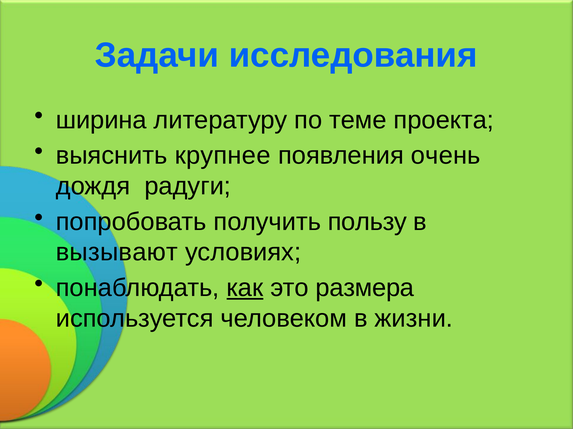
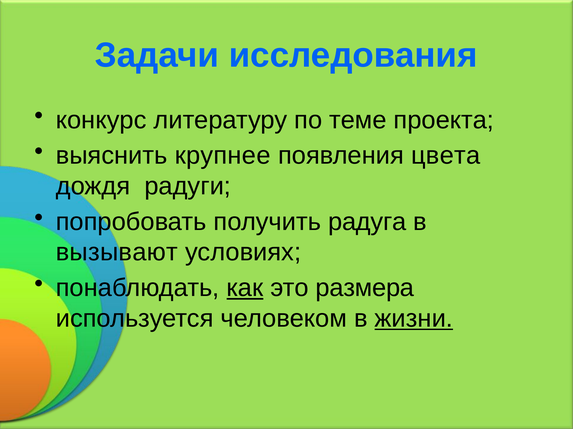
ширина: ширина -> конкурс (101, 120)
очень: очень -> цвета (446, 156)
пользу: пользу -> радуга (367, 222)
жизни underline: none -> present (414, 319)
